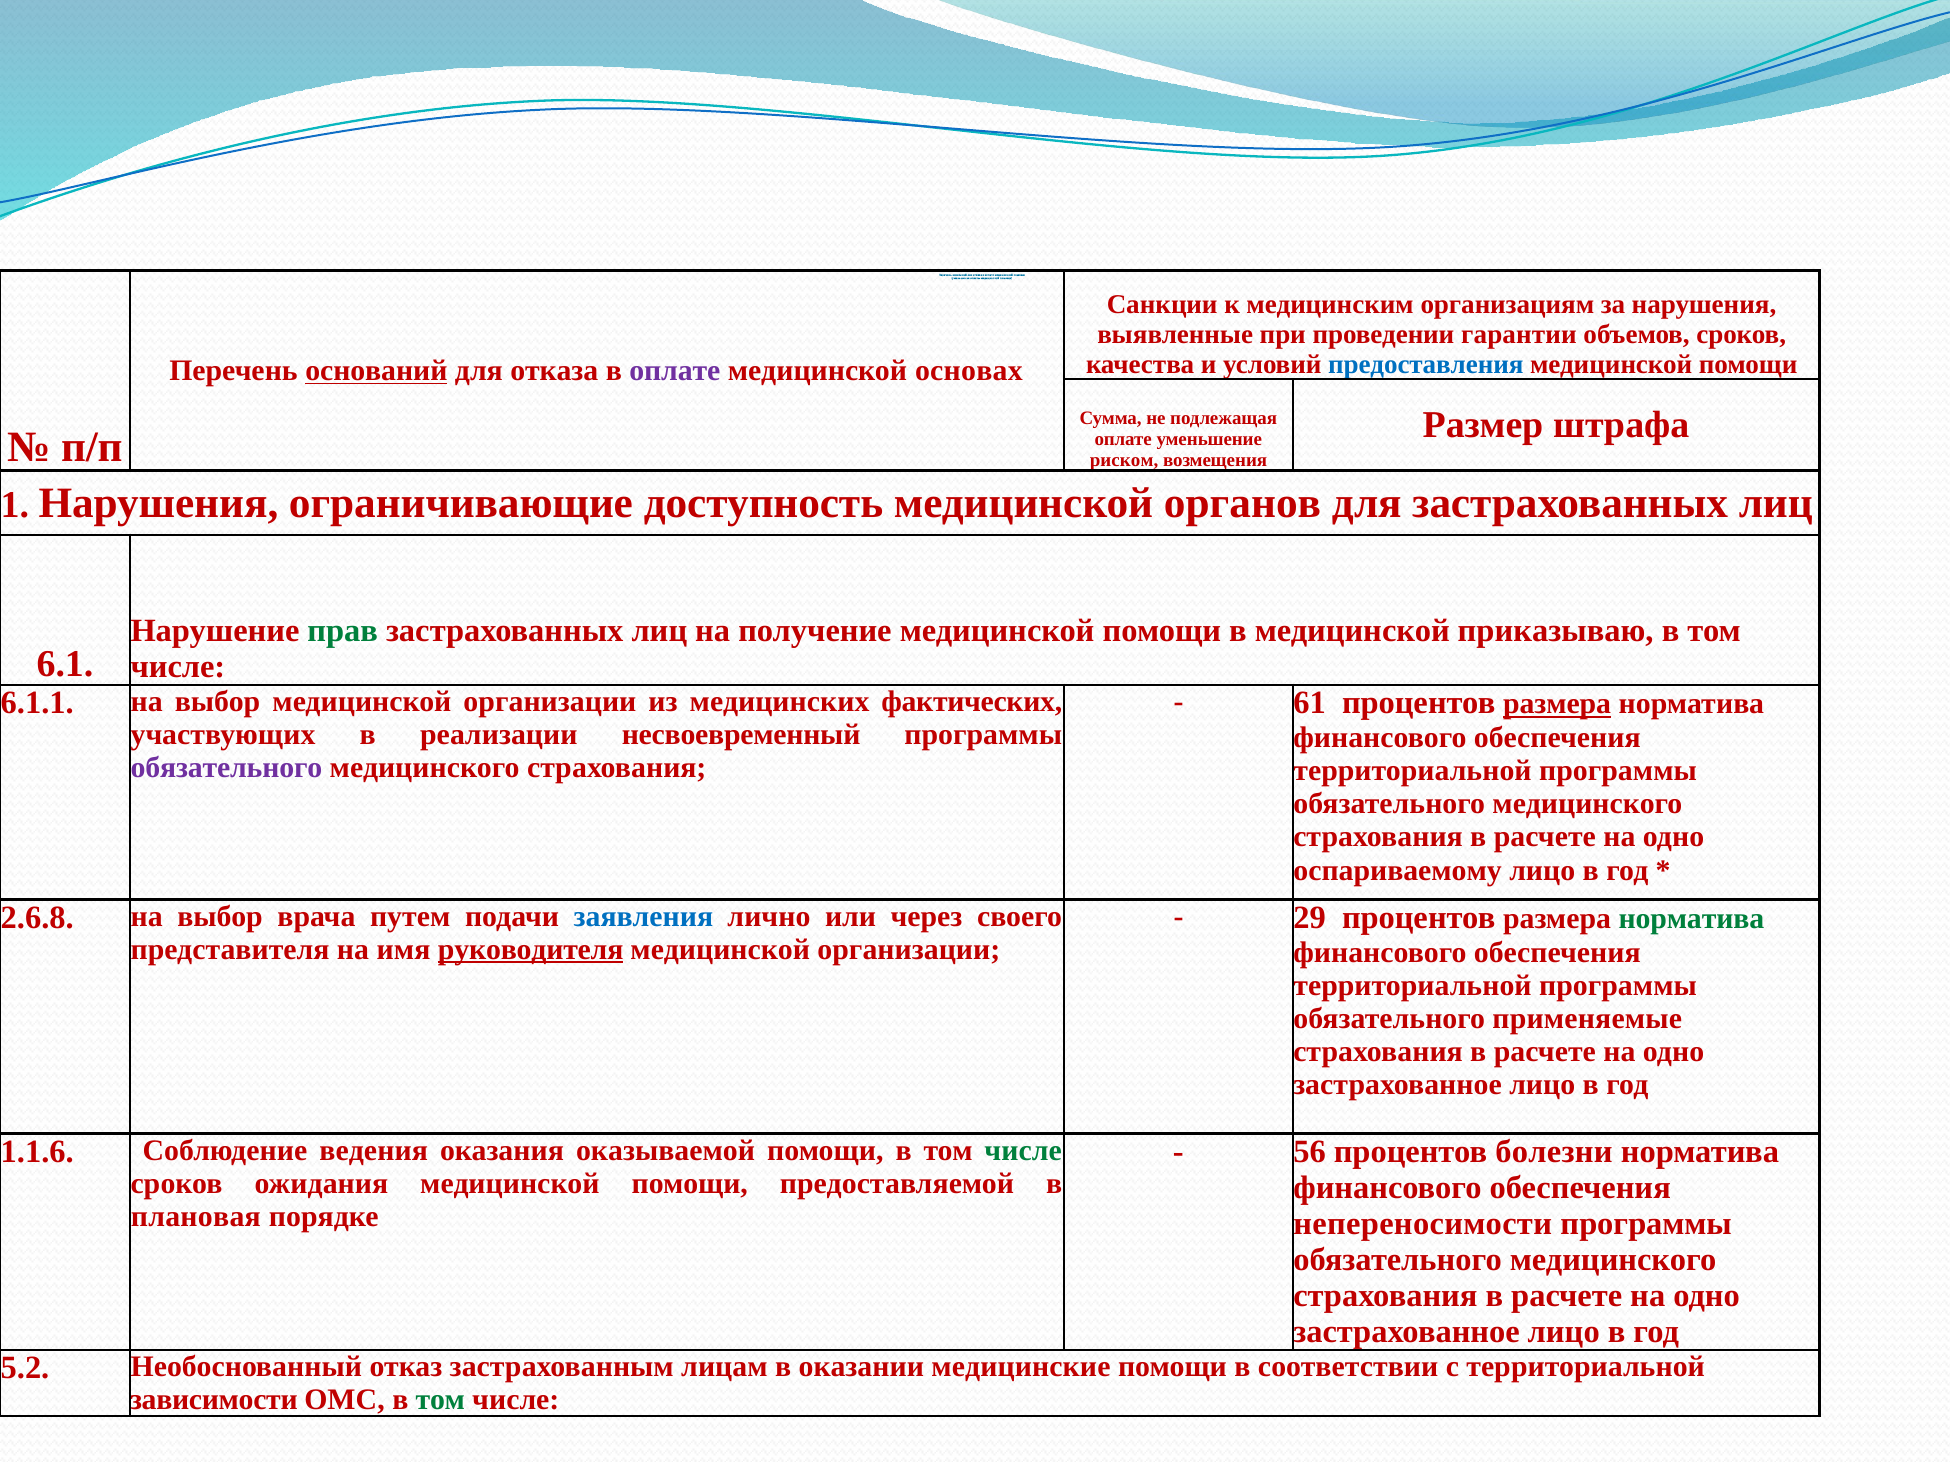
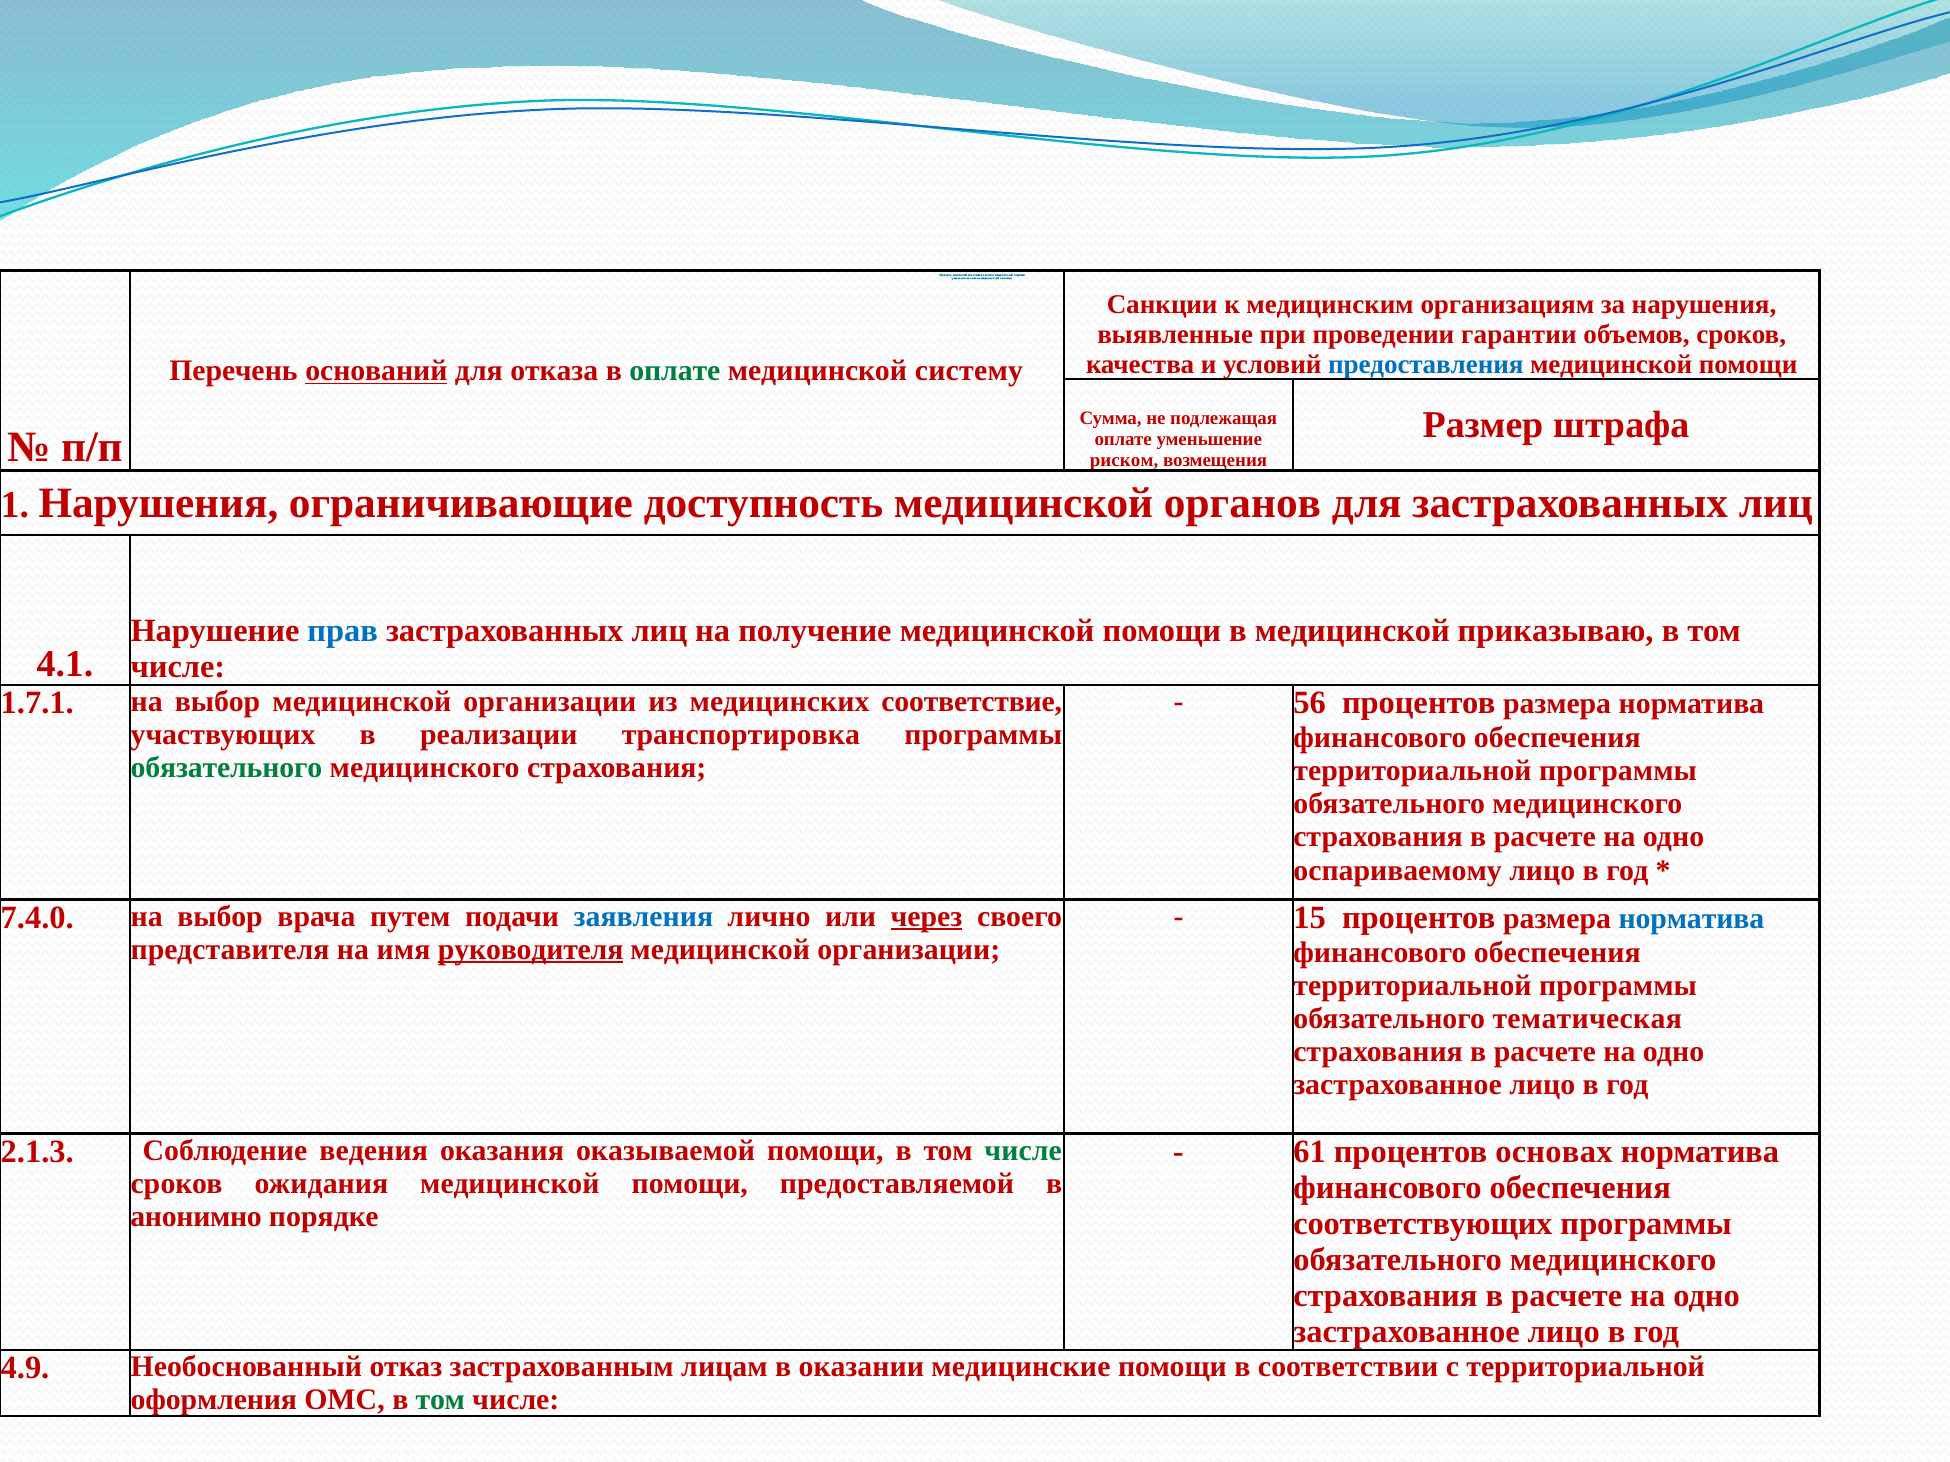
оплате colour: purple -> green (675, 371)
основах: основах -> систему (969, 371)
прав colour: green -> blue (343, 631)
6.1: 6.1 -> 4.1 (65, 664)
61: 61 -> 56 (1310, 703)
размера underline: present -> none (1557, 704)
6.1.1: 6.1.1 -> 1.7.1 (37, 703)
фактических: фактических -> соответствие (972, 702)
несвоевременный: несвоевременный -> транспортировка (741, 735)
обязательного colour: purple -> green (226, 768)
29: 29 -> 15 (1310, 918)
норматива colour: green -> blue (1691, 919)
2.6.8: 2.6.8 -> 7.4.0 (37, 918)
через underline: none -> present (926, 917)
применяемые: применяемые -> тематическая (1587, 1019)
1.1.6: 1.1.6 -> 2.1.3 (37, 1152)
56: 56 -> 61 (1310, 1152)
болезни: болезни -> основах (1554, 1152)
плановая: плановая -> анонимно (196, 1217)
непереносимости: непереносимости -> соответствующих (1423, 1224)
5.2: 5.2 -> 4.9 (25, 1369)
зависимости: зависимости -> оформления (214, 1400)
